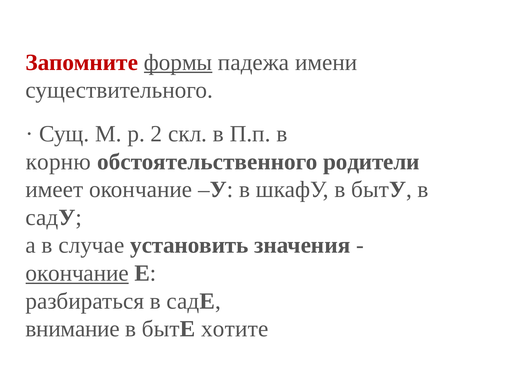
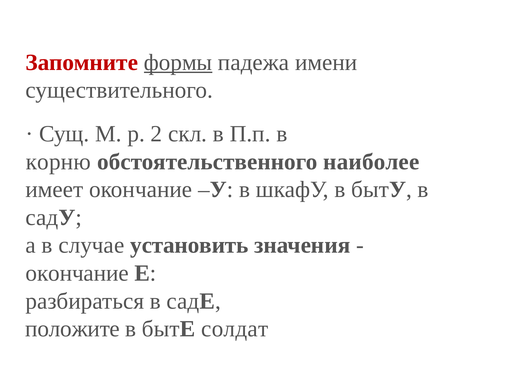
родители: родители -> наиболее (371, 162)
окончание underline: present -> none (77, 273)
внимание: внимание -> положите (73, 329)
хотите: хотите -> солдат (235, 329)
